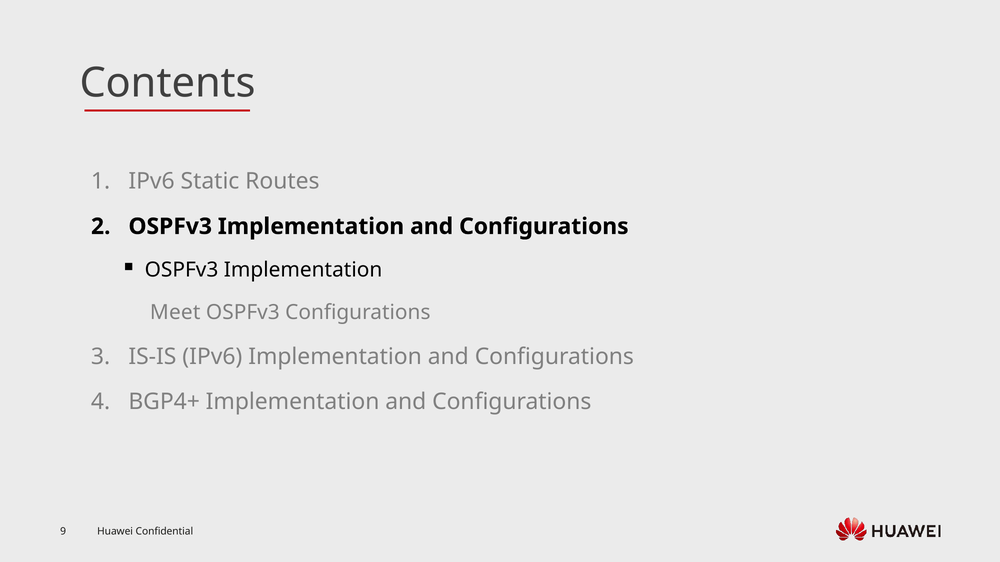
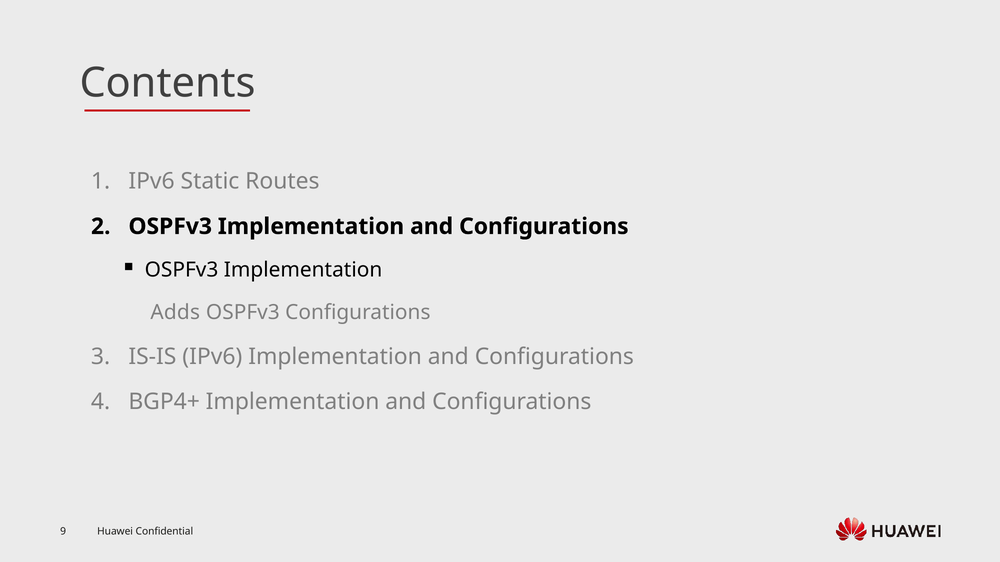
Meet: Meet -> Adds (175, 313)
